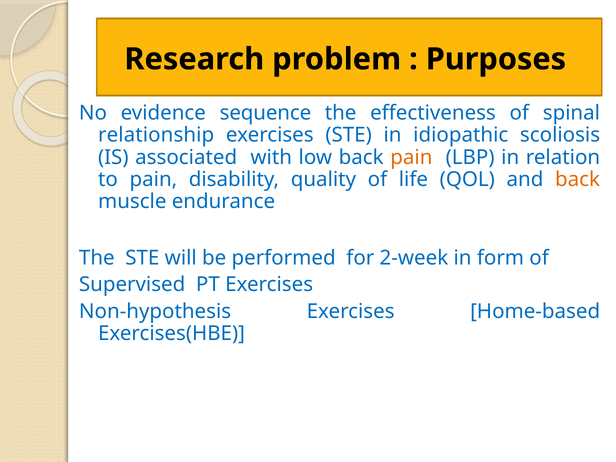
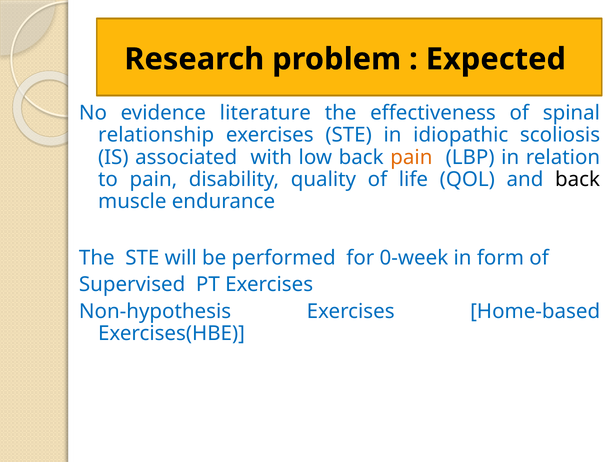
Purposes: Purposes -> Expected (496, 59)
sequence: sequence -> literature (265, 113)
back colour: orange -> black (578, 180)
2-week: 2-week -> 0-week (414, 258)
